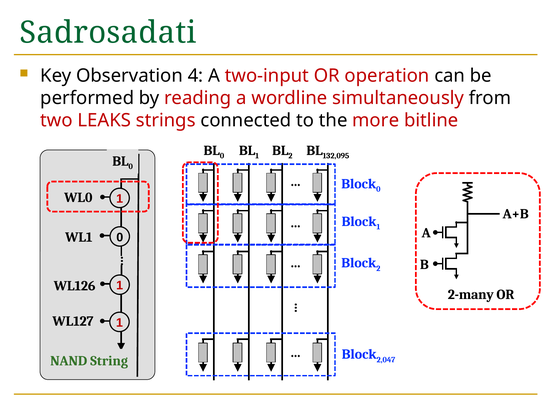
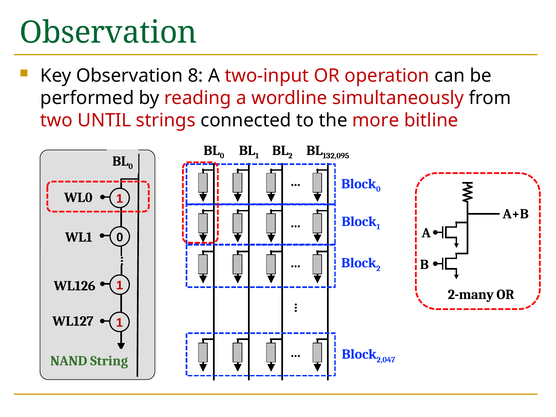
Sadrosadati: Sadrosadati -> Observation (108, 33)
4: 4 -> 8 (196, 76)
LEAKS: LEAKS -> UNTIL (104, 120)
